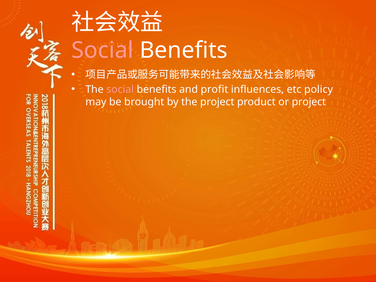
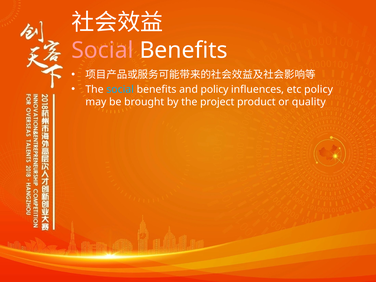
social colour: pink -> light blue (120, 89)
and profit: profit -> policy (215, 89)
or project: project -> quality (309, 102)
